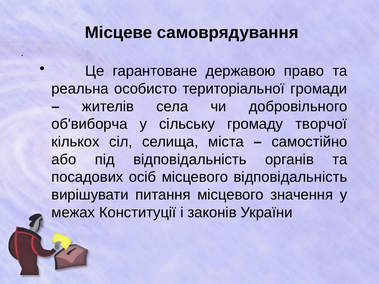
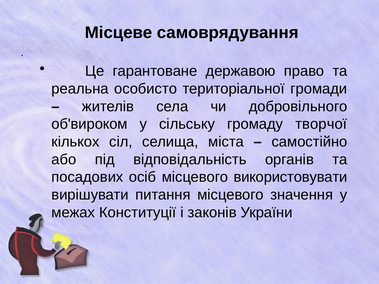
об'виборча: об'виборча -> об'вироком (90, 124)
місцевого відповідальність: відповідальність -> використовувати (291, 177)
